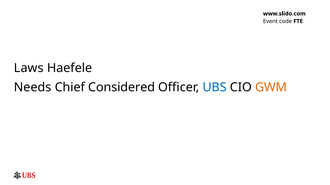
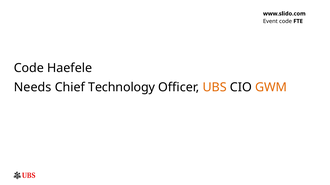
Laws: Laws -> Code (29, 68)
Considered: Considered -> Technology (122, 88)
UBS colour: blue -> orange (215, 88)
